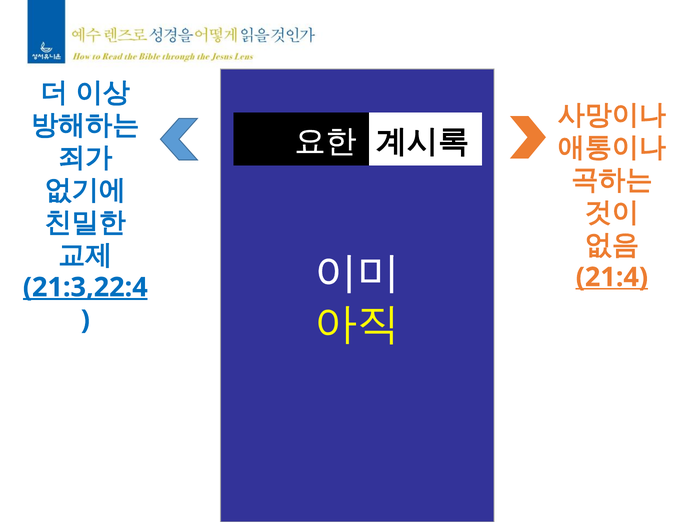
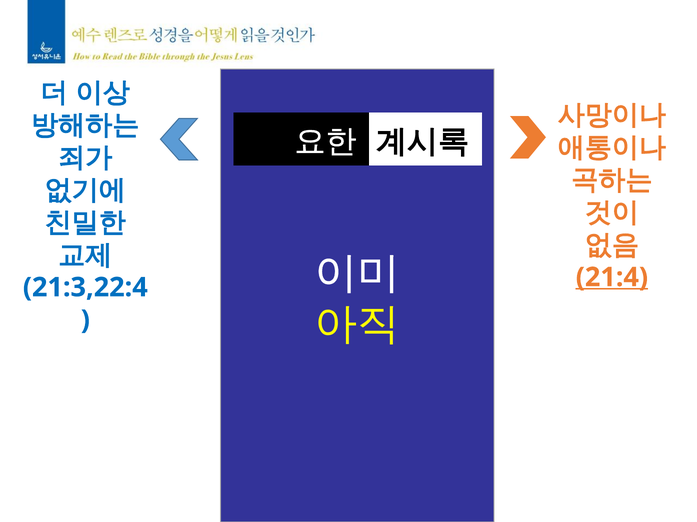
21:3,22:4 underline: present -> none (85, 288)
